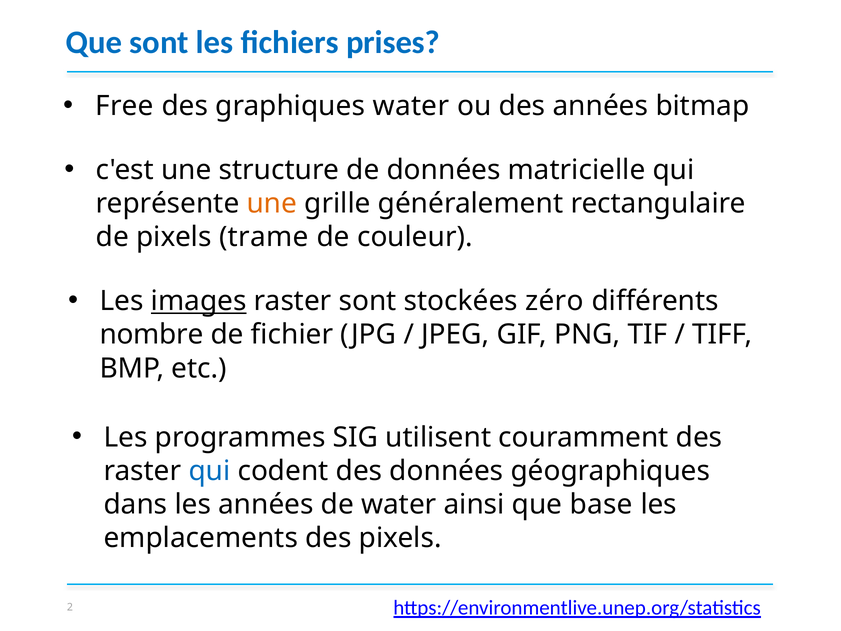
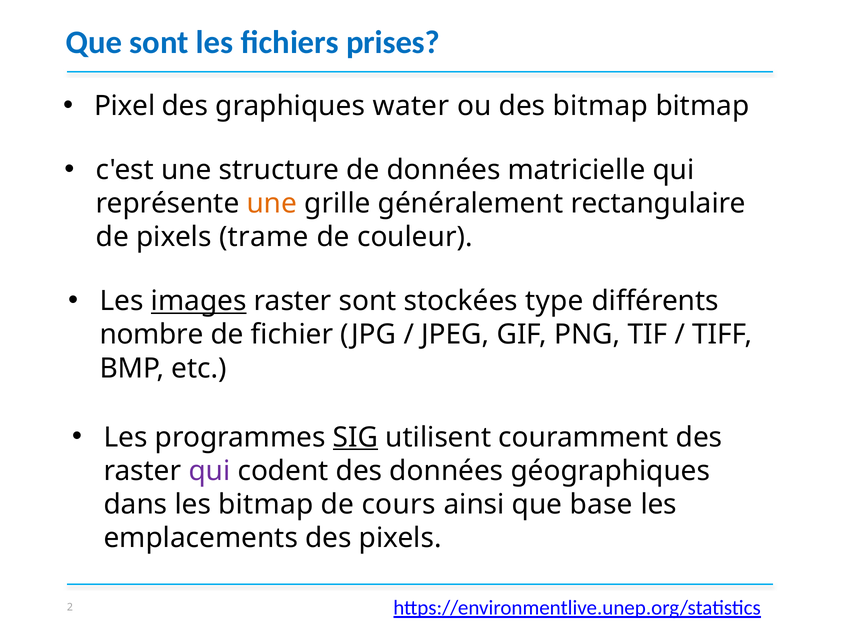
Free: Free -> Pixel (125, 106)
des années: années -> bitmap (600, 106)
zéro: zéro -> type (555, 301)
SIG underline: none -> present (356, 437)
qui colour: blue -> purple (209, 471)
les années: années -> bitmap (266, 504)
de water: water -> cours (399, 504)
